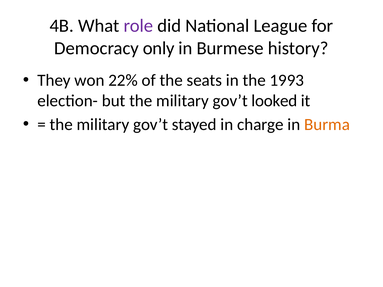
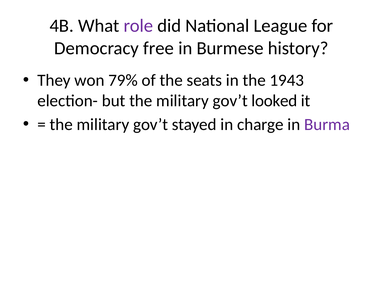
only: only -> free (159, 48)
22%: 22% -> 79% (123, 80)
1993: 1993 -> 1943 (287, 80)
Burma colour: orange -> purple (327, 125)
